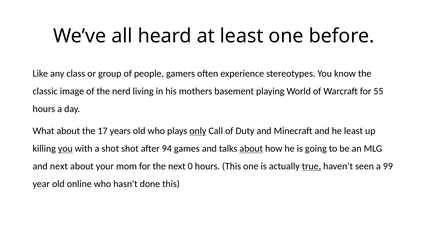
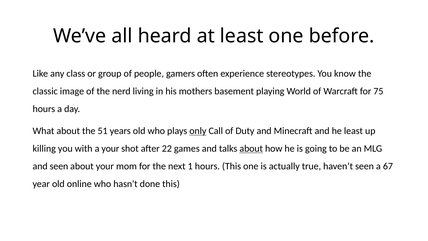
55: 55 -> 75 (378, 91)
17: 17 -> 51 (103, 131)
you underline: present -> none (65, 148)
a shot: shot -> your (110, 148)
94: 94 -> 22 (167, 148)
and next: next -> seen (59, 166)
0: 0 -> 1 (190, 166)
true underline: present -> none (311, 166)
99: 99 -> 67 (388, 166)
